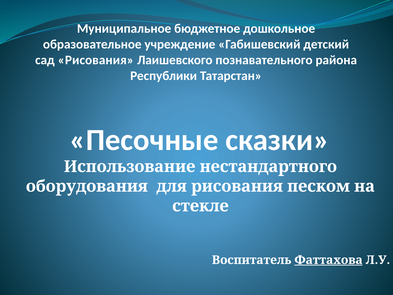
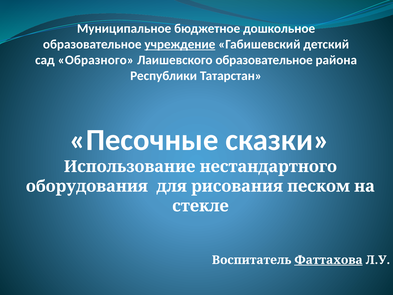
учреждение underline: none -> present (180, 44)
сад Рисования: Рисования -> Образного (96, 60)
Лаишевского познавательного: познавательного -> образовательное (264, 60)
